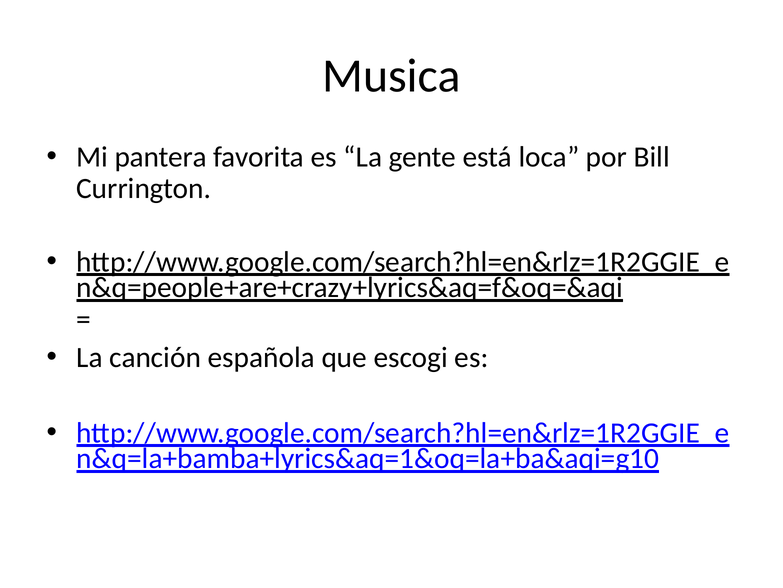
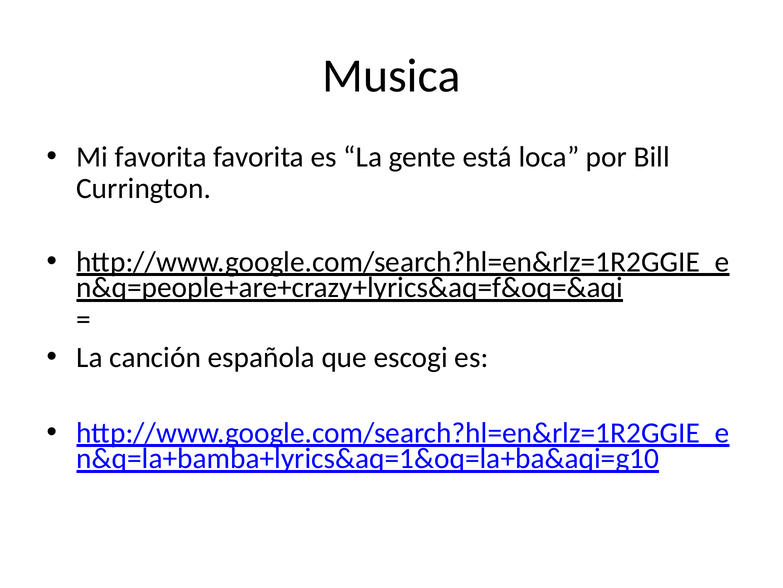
Mi pantera: pantera -> favorita (161, 157)
